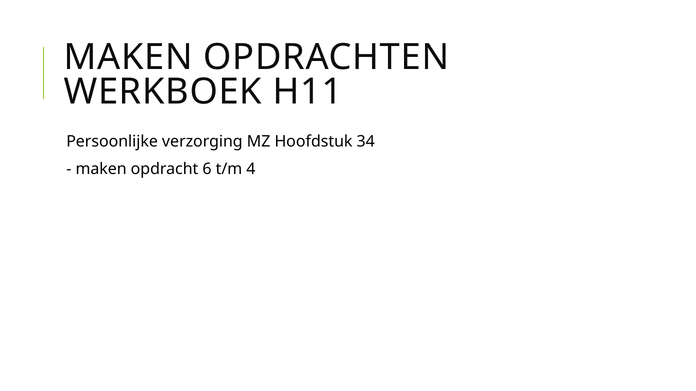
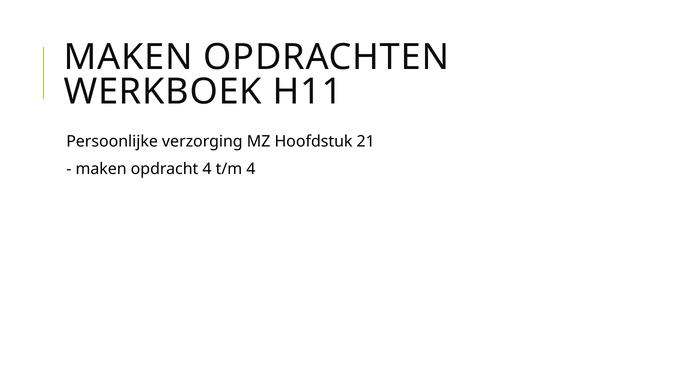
34: 34 -> 21 (366, 142)
opdracht 6: 6 -> 4 (207, 169)
